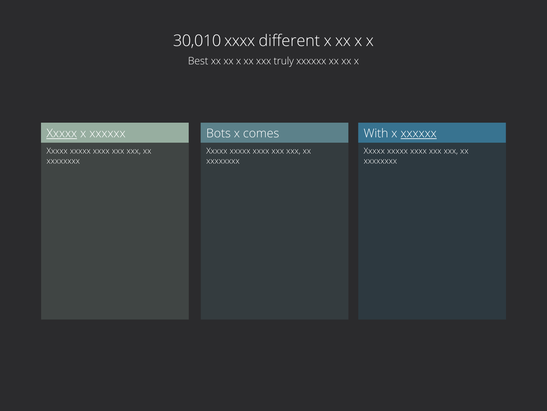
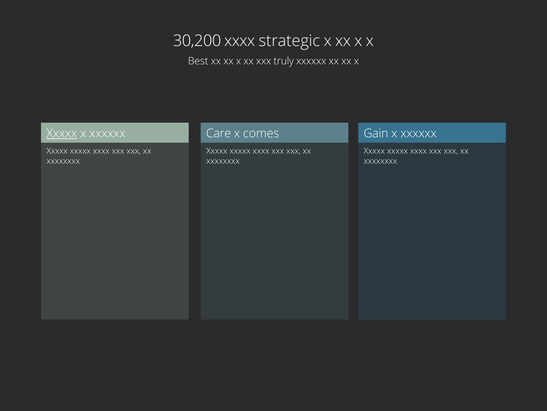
30,010: 30,010 -> 30,200 (197, 41)
different: different -> strategic (289, 41)
Bots: Bots -> Care (219, 133)
With: With -> Gain (376, 133)
xxxxxx underline: present -> none (419, 133)
